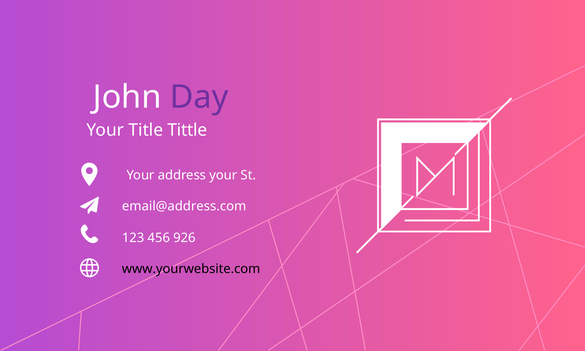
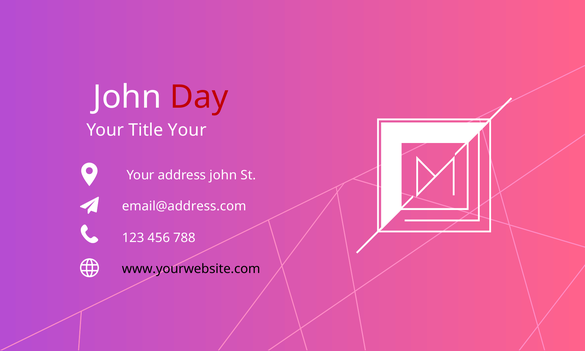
Day colour: purple -> red (199, 97)
Title Tittle: Tittle -> Your (187, 130)
address your: your -> john (223, 175)
926: 926 -> 788 (184, 238)
